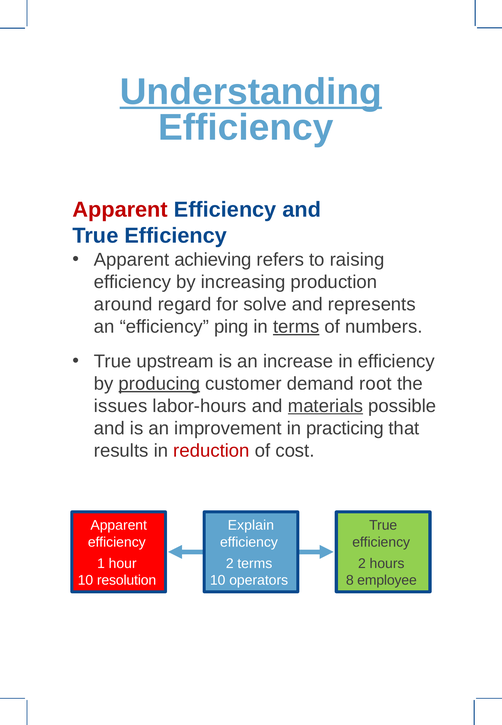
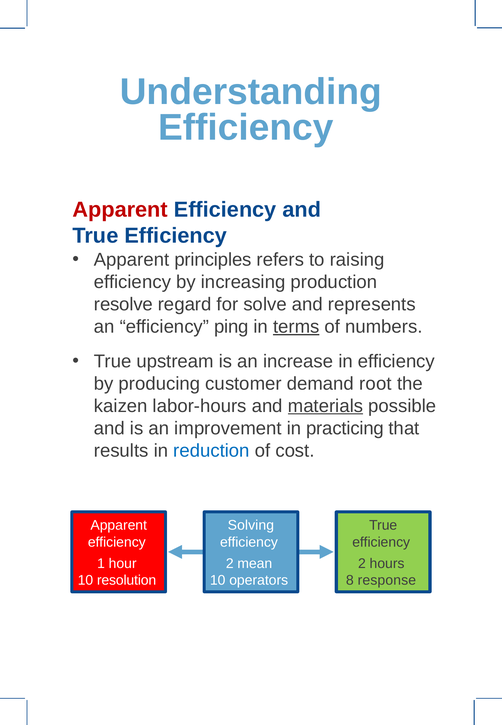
Understanding underline: present -> none (251, 92)
achieving: achieving -> principles (213, 260)
around: around -> resolve (123, 304)
producing underline: present -> none (159, 384)
issues: issues -> kaizen (121, 406)
reduction colour: red -> blue (211, 451)
Explain: Explain -> Solving (251, 525)
2 terms: terms -> mean (255, 564)
employee: employee -> response (387, 580)
